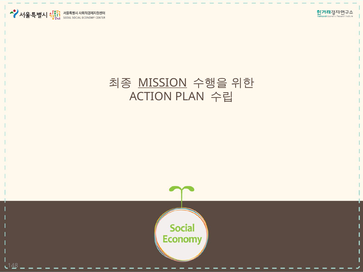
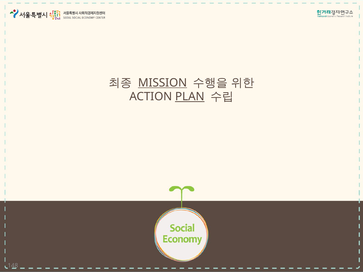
PLAN underline: none -> present (190, 97)
